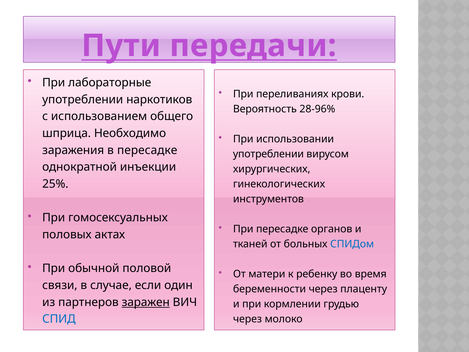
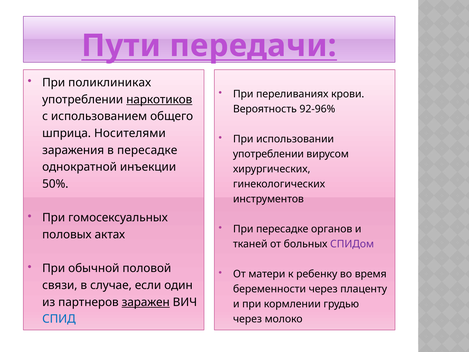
лабораторные: лабораторные -> поликлиниках (110, 83)
наркотиков underline: none -> present (159, 99)
28-96%: 28-96% -> 92-96% (317, 109)
Необходимо: Необходимо -> Носителями (130, 133)
25%: 25% -> 50% (55, 184)
СПИДом colour: blue -> purple (352, 244)
